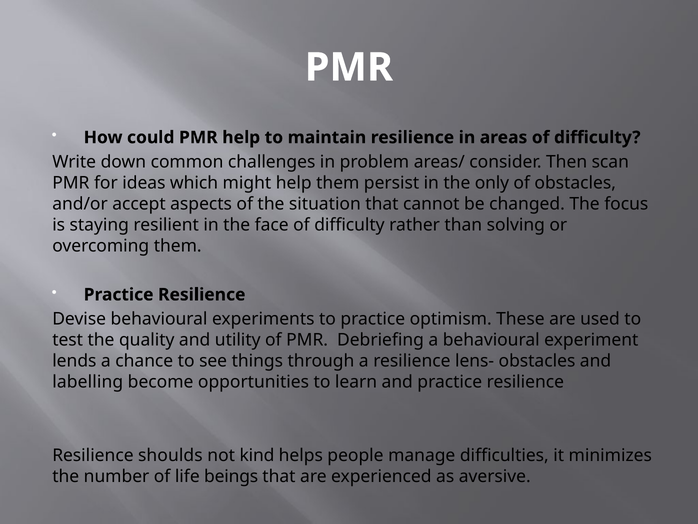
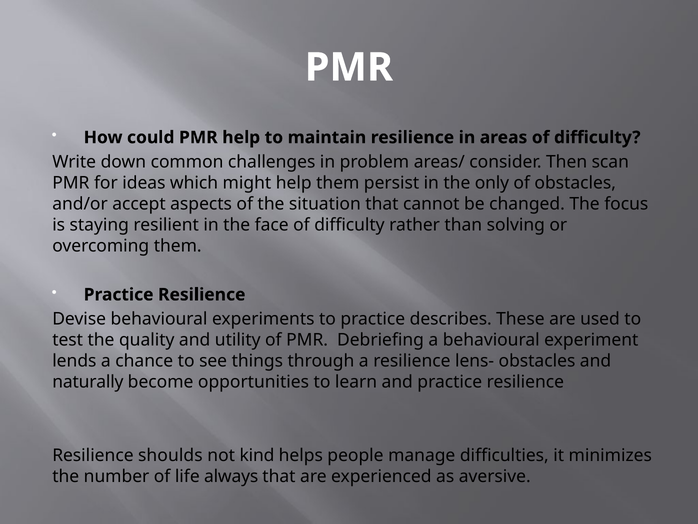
optimism: optimism -> describes (451, 319)
labelling: labelling -> naturally (88, 382)
beings: beings -> always (231, 476)
